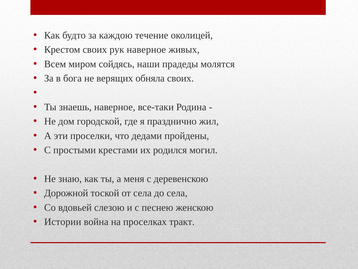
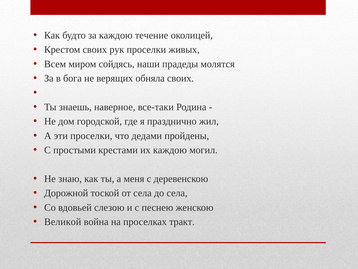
рук наверное: наверное -> проселки (146, 50)
их родился: родился -> каждою (170, 150)
Истории: Истории -> Великой (63, 221)
